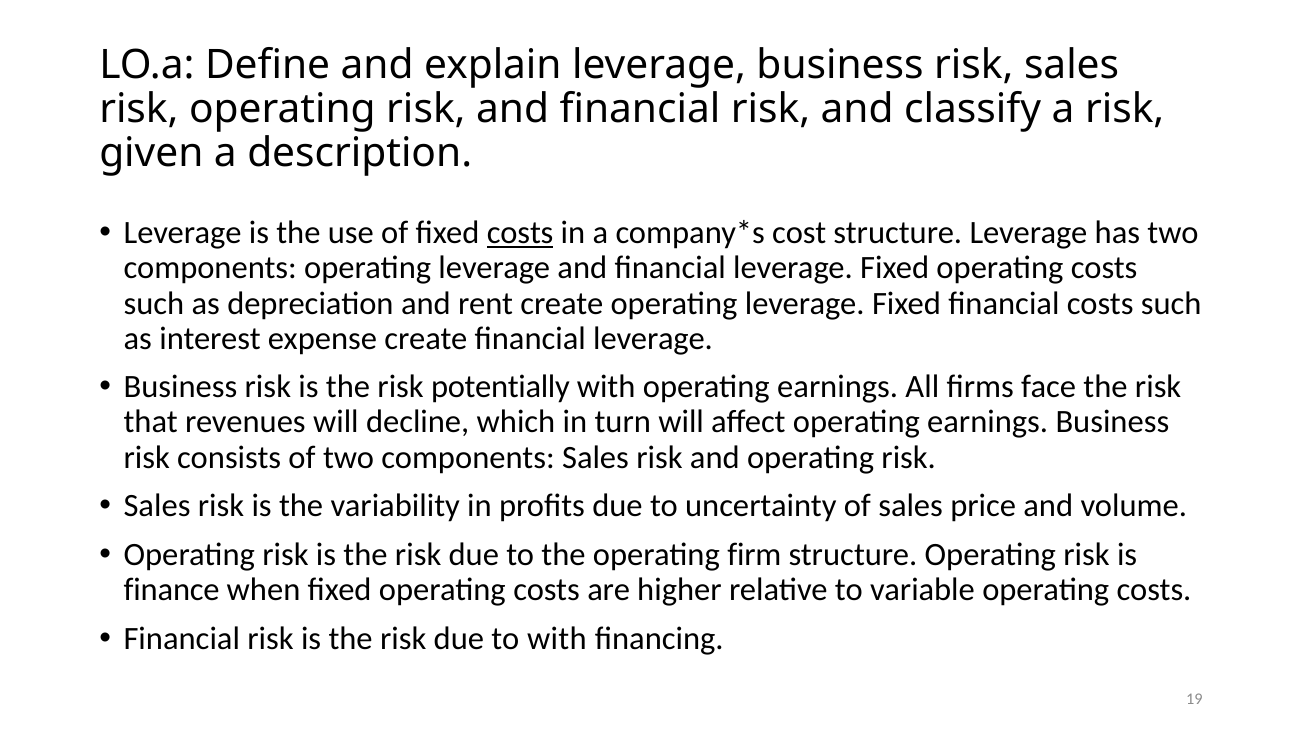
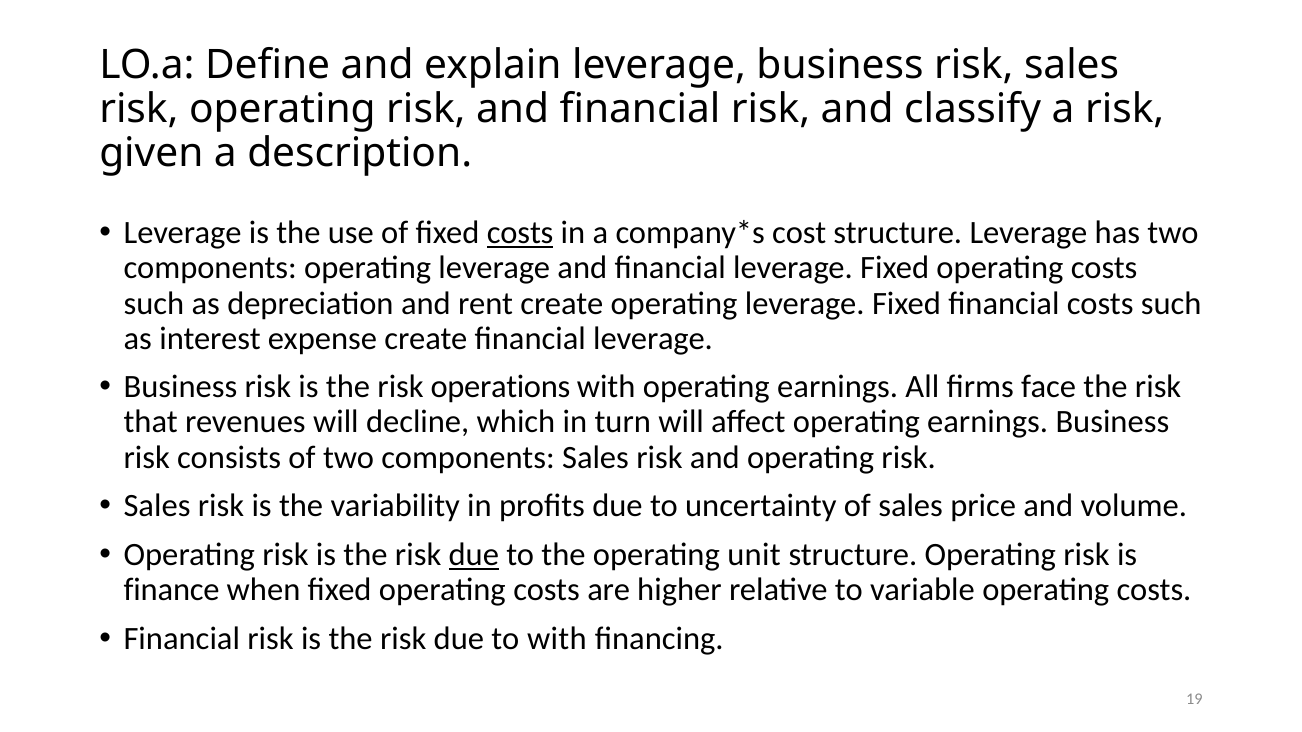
potentially: potentially -> operations (500, 387)
due underline: none -> present (474, 555)
firm: firm -> unit (754, 555)
